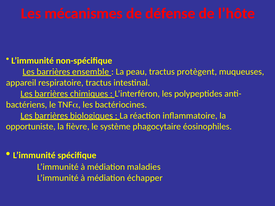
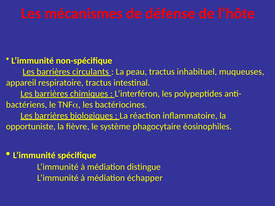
ensemble: ensemble -> circulants (91, 72)
protègent: protègent -> inhabituel (197, 72)
maladies: maladies -> distingue (144, 167)
